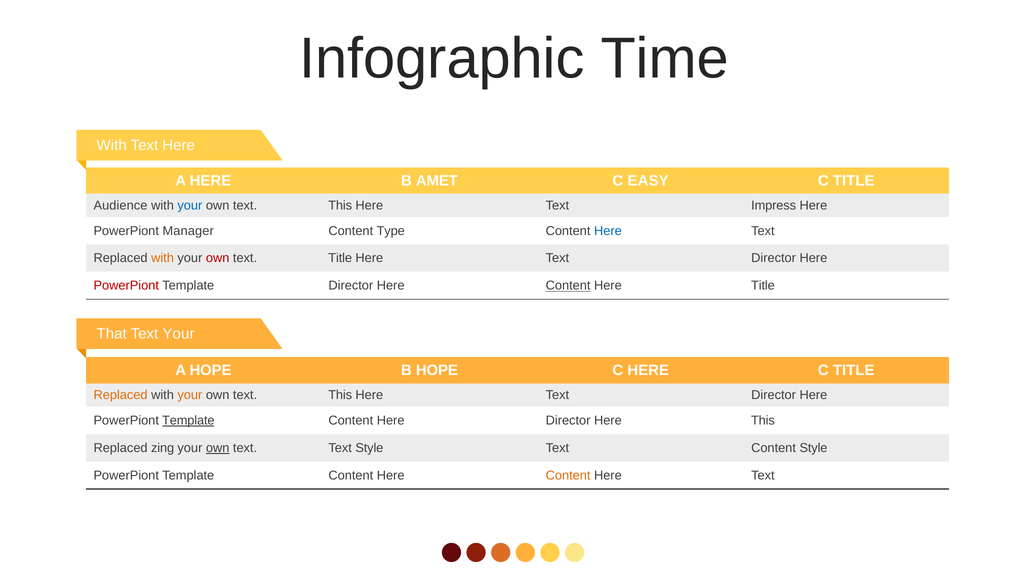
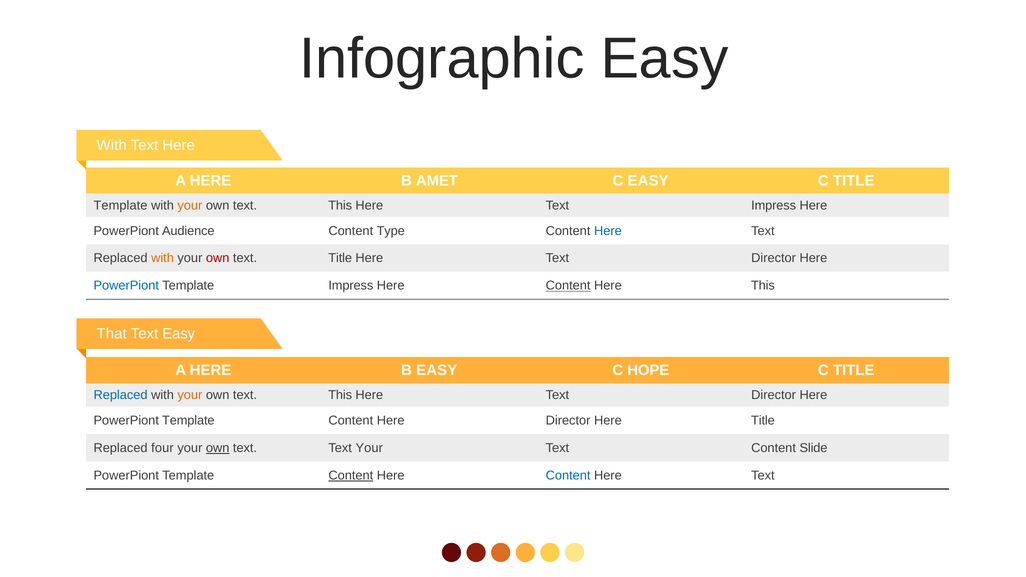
Infographic Time: Time -> Easy (665, 59)
Audience: Audience -> Template (121, 206)
your colour: blue -> orange (190, 206)
Manager: Manager -> Audience (188, 231)
PowerPiont colour: red -> blue (126, 286)
Template Director: Director -> Impress (351, 286)
Here Title: Title -> This (763, 286)
Text Your: Your -> Easy (179, 334)
HOPE: HOPE -> HERE (210, 371)
B HOPE: HOPE -> EASY (437, 371)
C HERE: HERE -> HOPE (648, 371)
Replaced colour: orange -> blue (121, 395)
Template underline: present -> none (188, 421)
Here This: This -> Title (763, 421)
zing: zing -> four (162, 448)
Text Style: Style -> Your (369, 448)
Content Style: Style -> Slide (813, 448)
Content underline: none -> present (351, 475)
Content colour: orange -> blue (568, 475)
